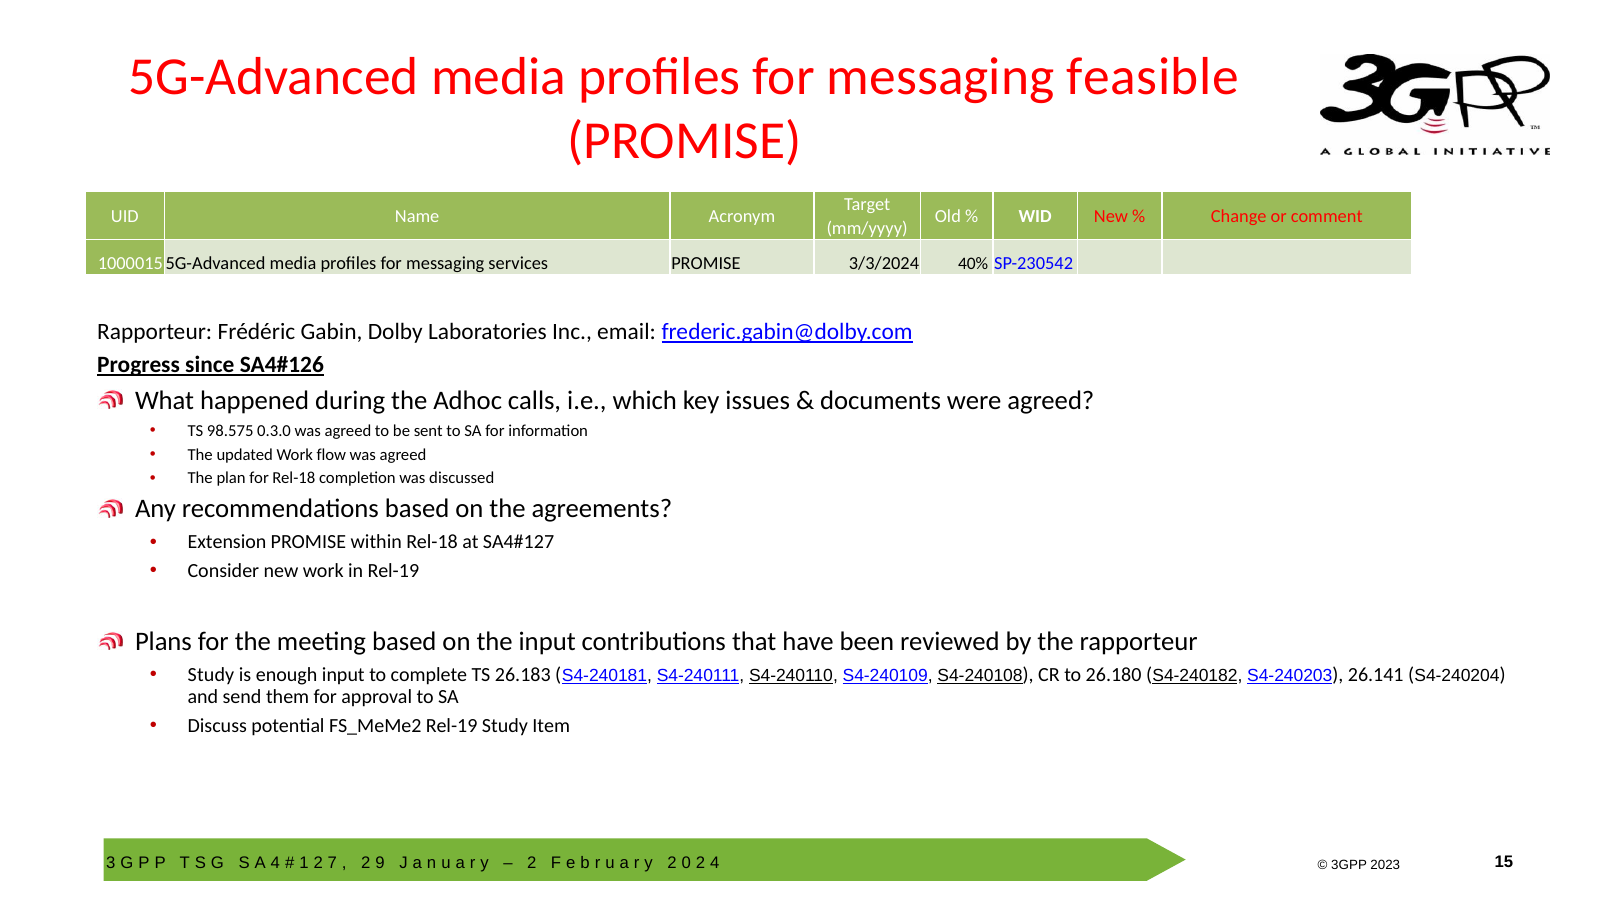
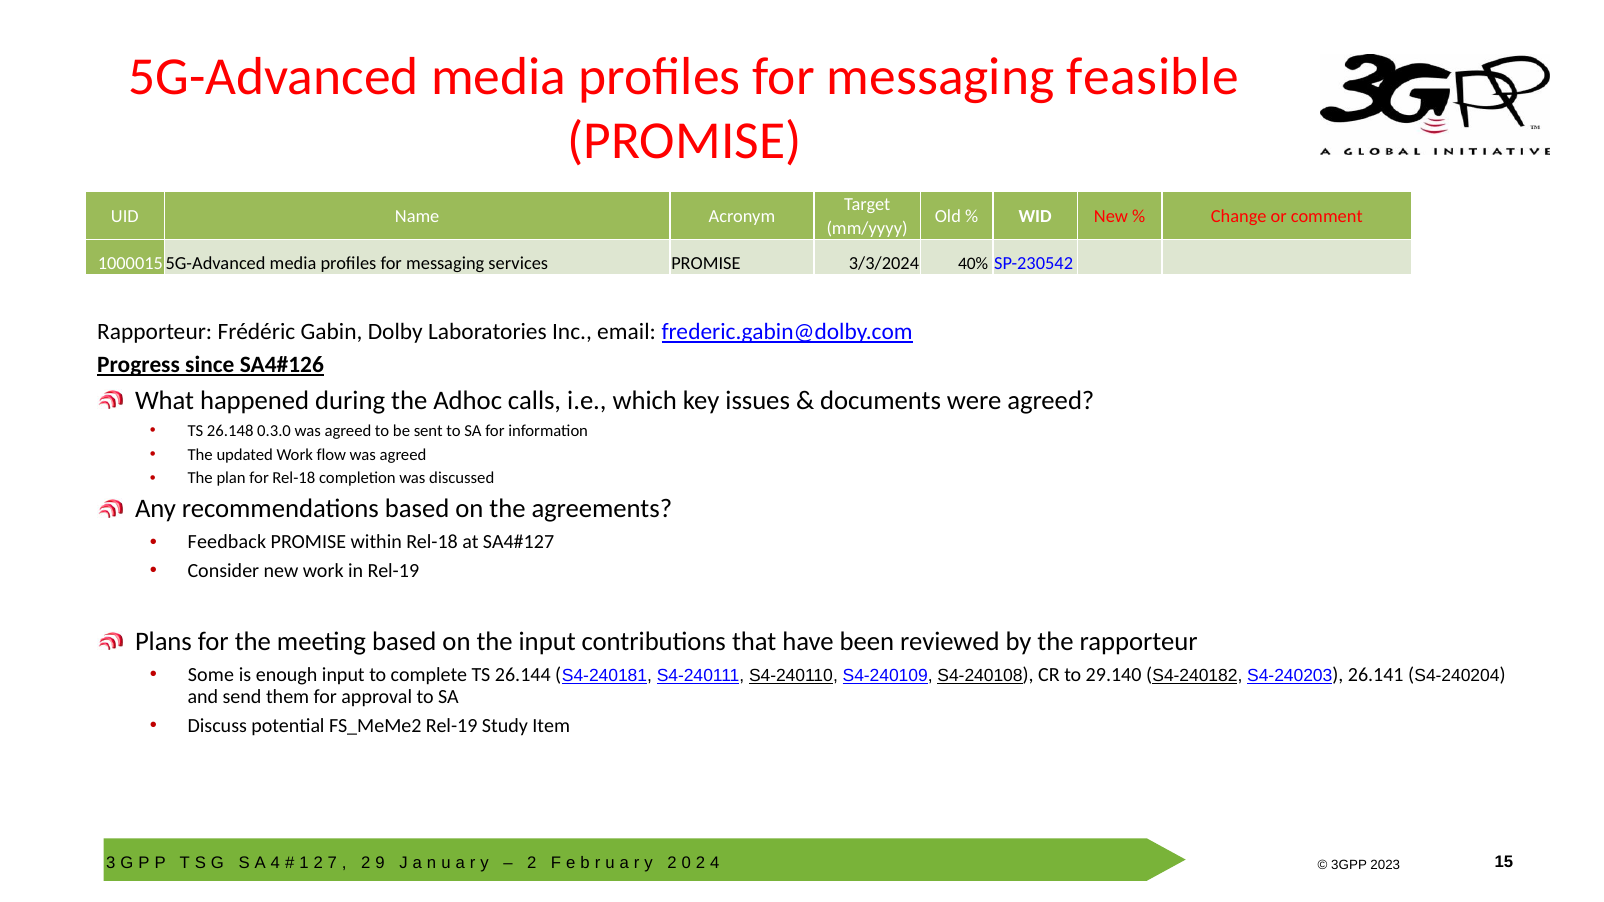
98.575: 98.575 -> 26.148 (230, 431)
Extension: Extension -> Feedback (227, 542)
Study: Study -> Some (211, 675)
26.183: 26.183 -> 26.144 (523, 675)
26.180: 26.180 -> 29.140 (1114, 675)
